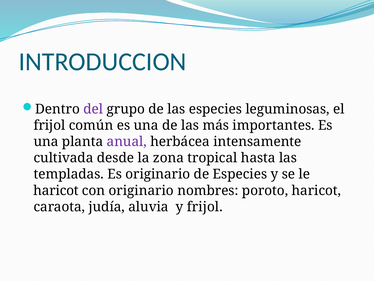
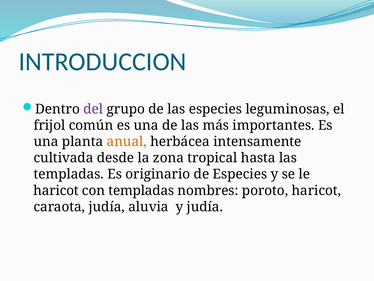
anual colour: purple -> orange (127, 141)
con originario: originario -> templadas (141, 190)
y frijol: frijol -> judía (205, 206)
